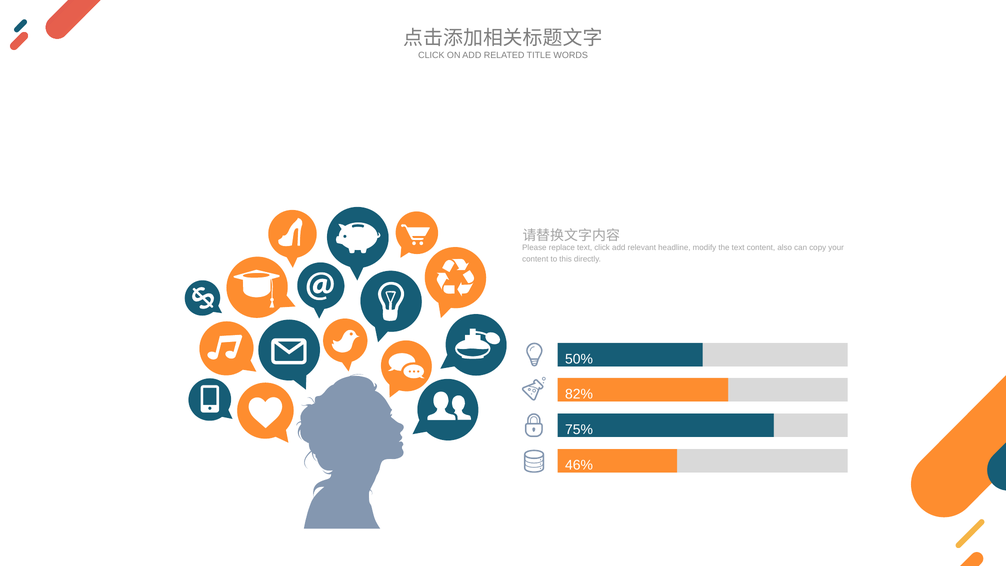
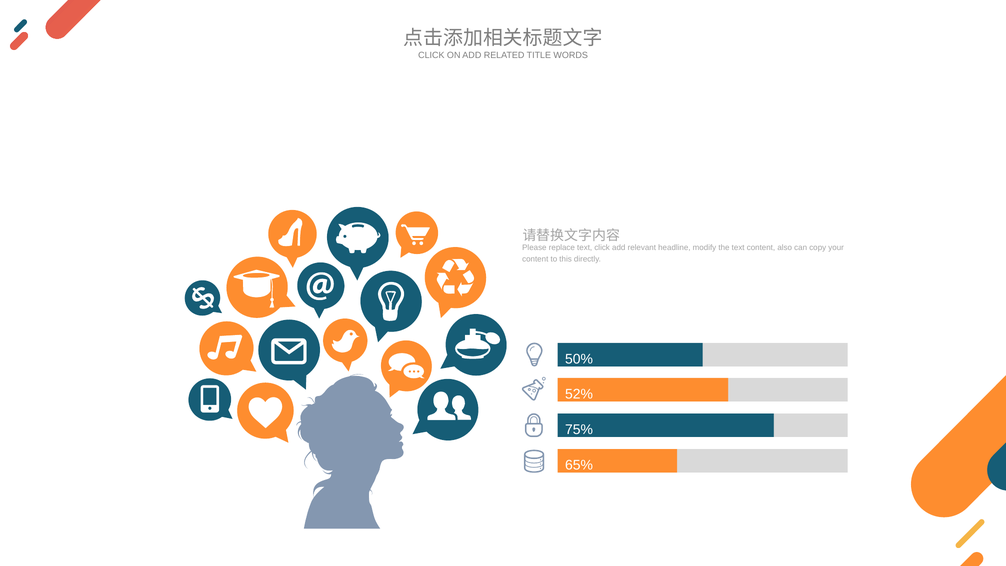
82%: 82% -> 52% (579, 394)
46%: 46% -> 65% (579, 465)
